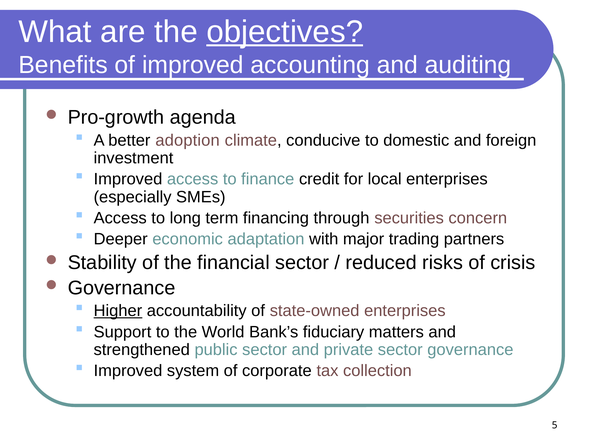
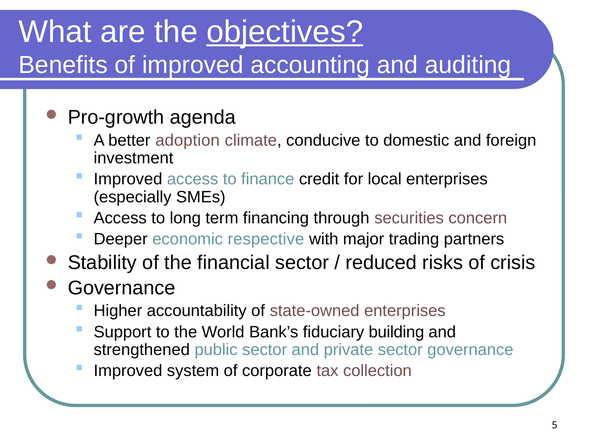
adaptation: adaptation -> respective (266, 239)
Higher underline: present -> none (118, 311)
matters: matters -> building (396, 332)
